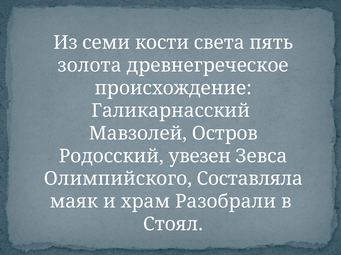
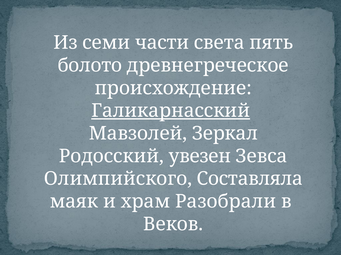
кости: кости -> части (162, 43)
золота: золота -> болото (90, 66)
Галикарнасский underline: none -> present (171, 111)
Остров: Остров -> Зеркал (225, 134)
Стоял: Стоял -> Веков (173, 225)
